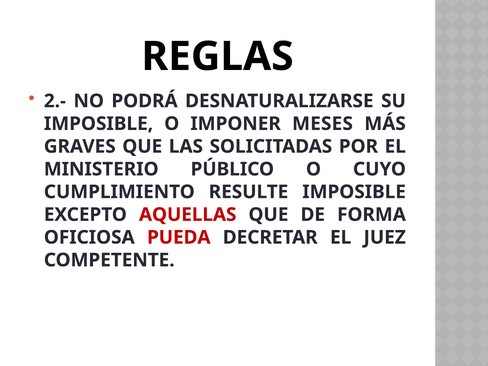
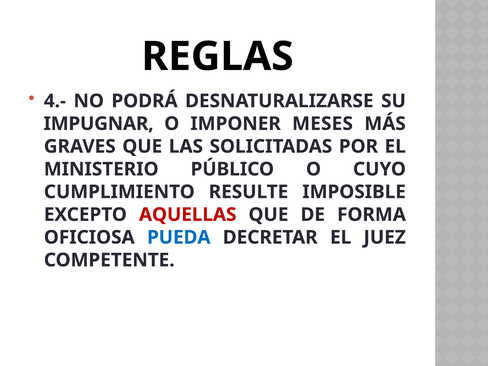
2.-: 2.- -> 4.- (55, 101)
IMPOSIBLE: IMPOSIBLE -> IMPUGNAR (99, 124)
PUEDA colour: red -> blue (179, 237)
